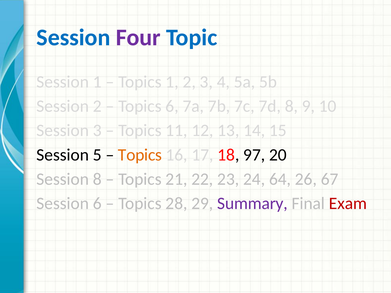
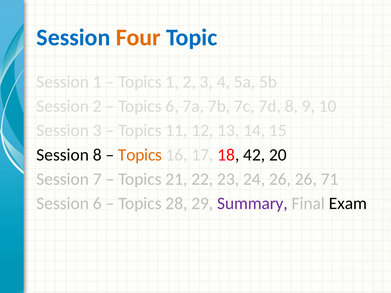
Four colour: purple -> orange (138, 38)
Session 5: 5 -> 8 (97, 155)
97: 97 -> 42 (254, 155)
Session 8: 8 -> 7 (97, 179)
24 64: 64 -> 26 (280, 179)
67: 67 -> 71 (330, 179)
Exam colour: red -> black (348, 204)
